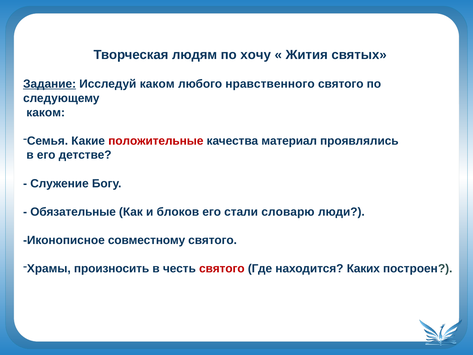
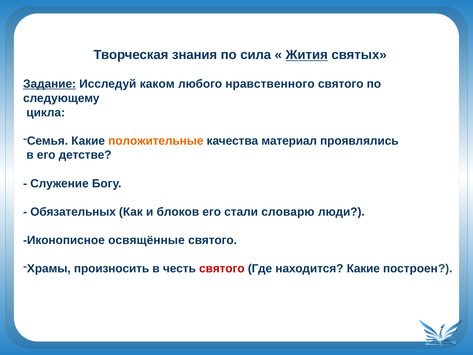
людям: людям -> знания (195, 55)
хочу: хочу -> сила (256, 55)
Жития underline: none -> present (307, 55)
каком: каком -> цикла (46, 112)
положительные colour: red -> orange (156, 141)
Обязательные: Обязательные -> Обязательных (73, 212)
совместному: совместному -> освящённые (146, 240)
находится Каких: Каких -> Какие (363, 268)
